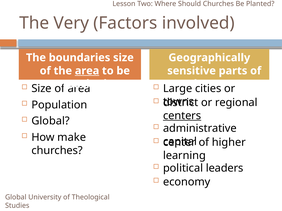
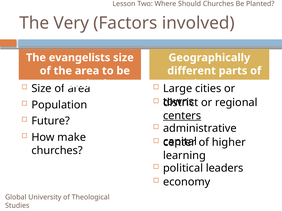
boundaries: boundaries -> evangelists (80, 58)
area underline: present -> none (87, 71)
sensitive: sensitive -> different (192, 71)
Global: Global -> Future (51, 121)
